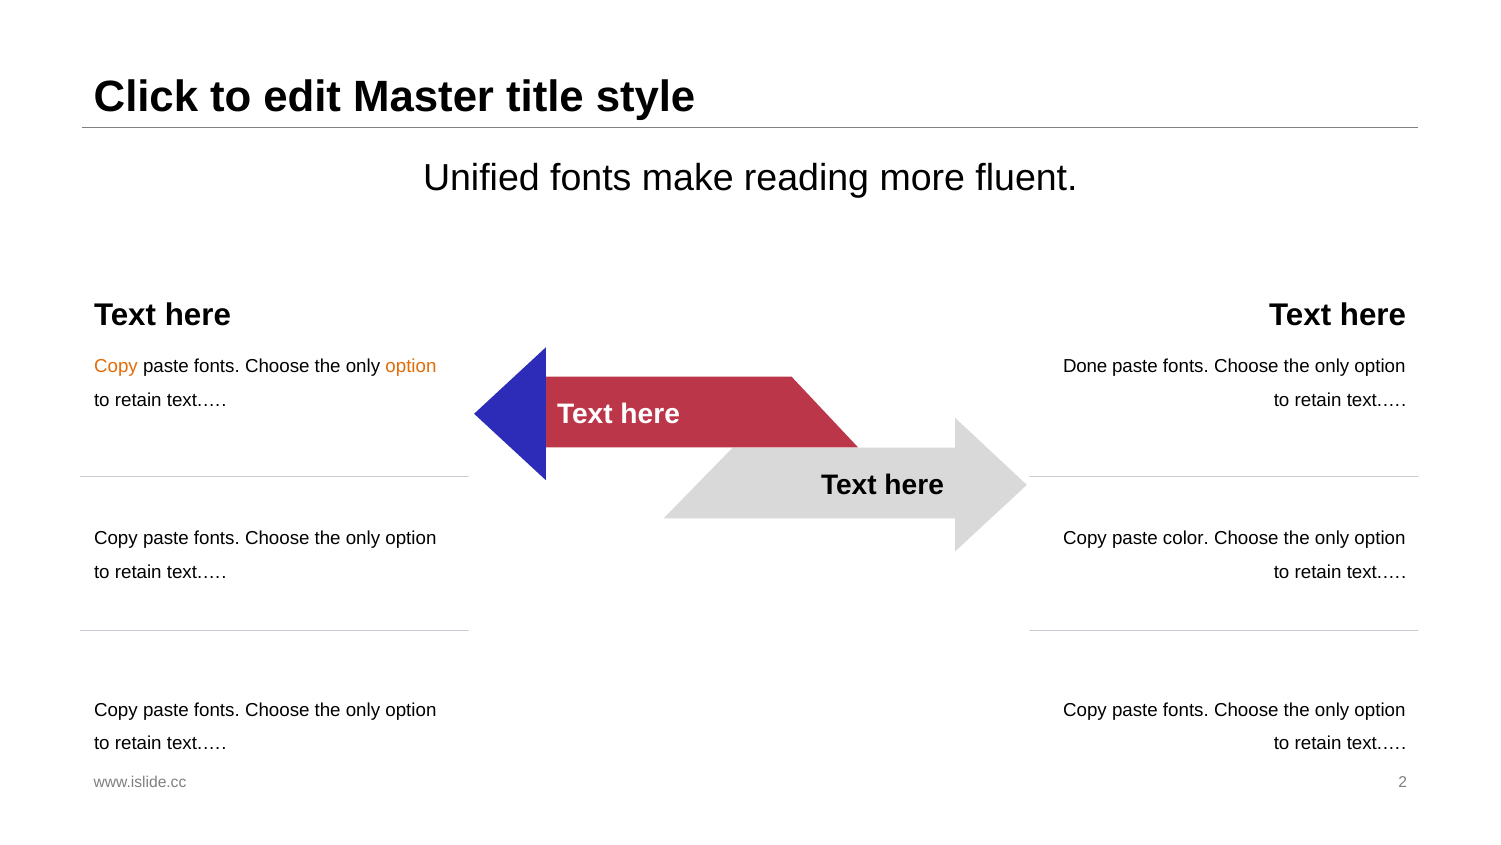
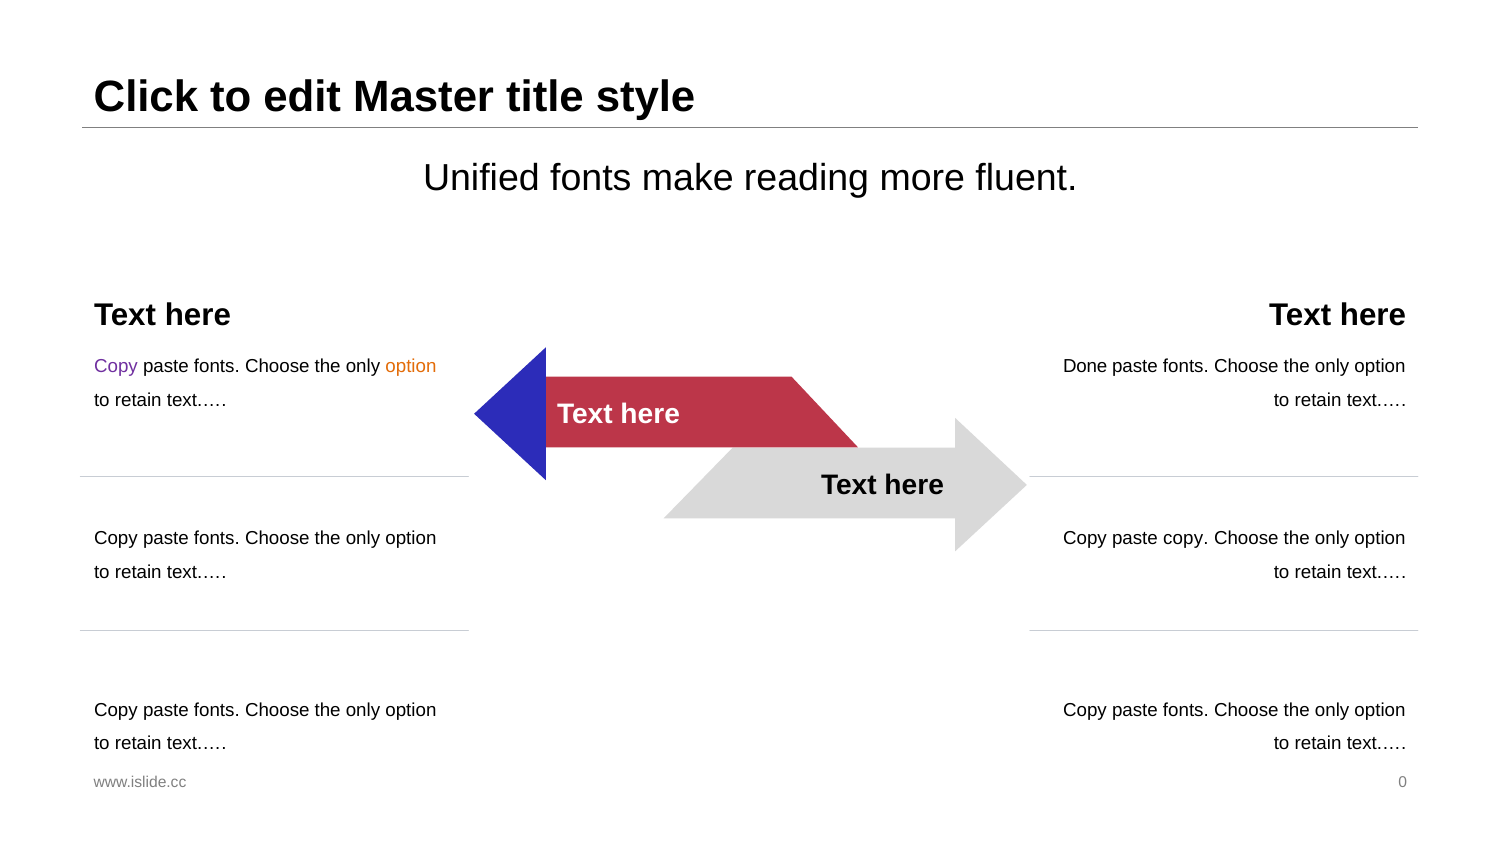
Copy colour: orange -> purple (116, 366)
paste color: color -> copy (1186, 538)
2: 2 -> 0 (1403, 782)
